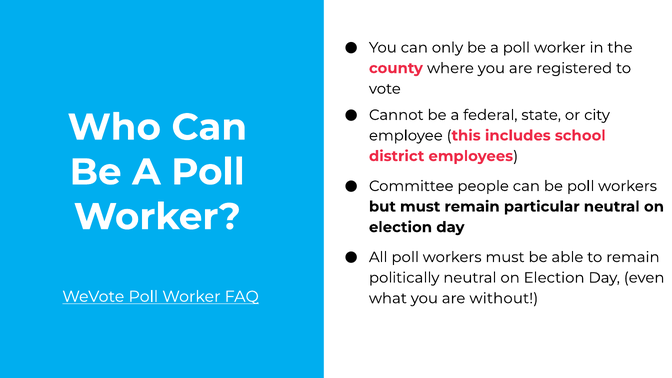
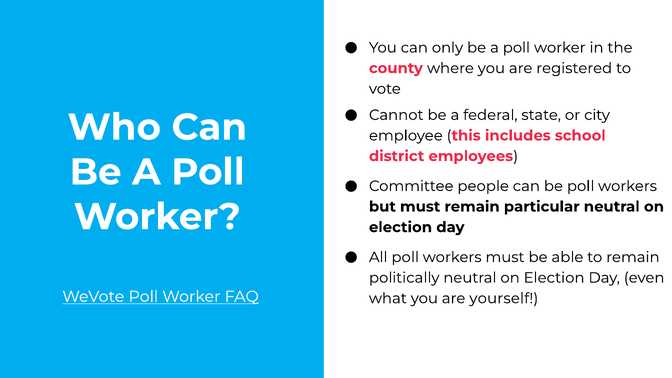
without: without -> yourself (504, 298)
